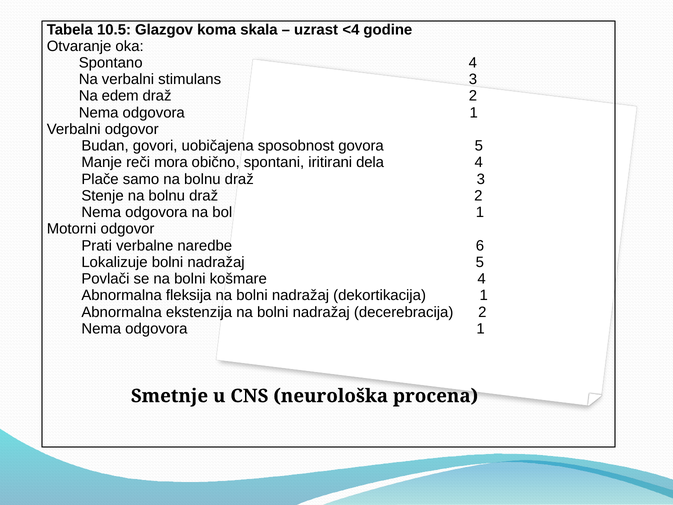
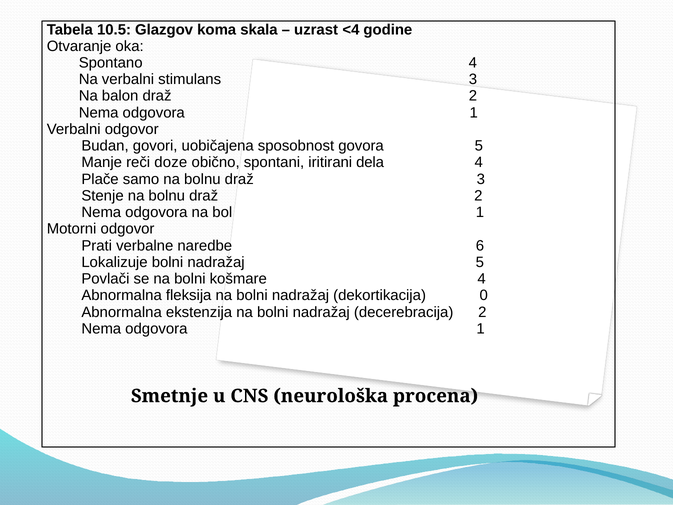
edem: edem -> balon (120, 96)
mora: mora -> doze (171, 162)
dekortikacija 1: 1 -> 0 (484, 295)
